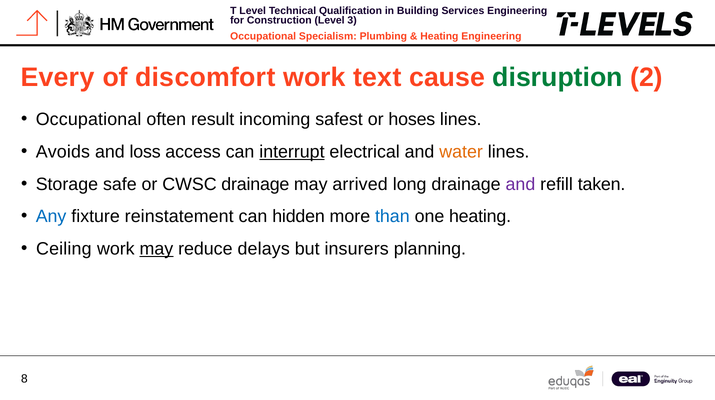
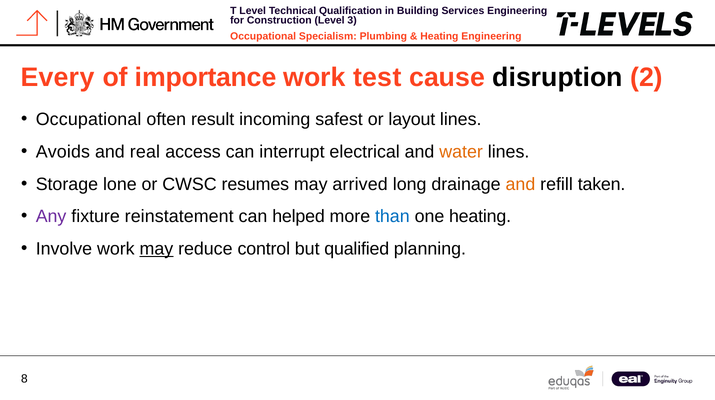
discomfort: discomfort -> importance (206, 78)
text: text -> test (377, 78)
disruption colour: green -> black (558, 78)
hoses: hoses -> layout (412, 119)
loss: loss -> real (145, 152)
interrupt underline: present -> none (292, 152)
safe: safe -> lone (120, 184)
CWSC drainage: drainage -> resumes (255, 184)
and colour: purple -> orange (520, 184)
Any colour: blue -> purple (51, 216)
hidden: hidden -> helped (299, 216)
Ceiling: Ceiling -> Involve (64, 249)
delays: delays -> control (264, 249)
insurers: insurers -> qualified (357, 249)
